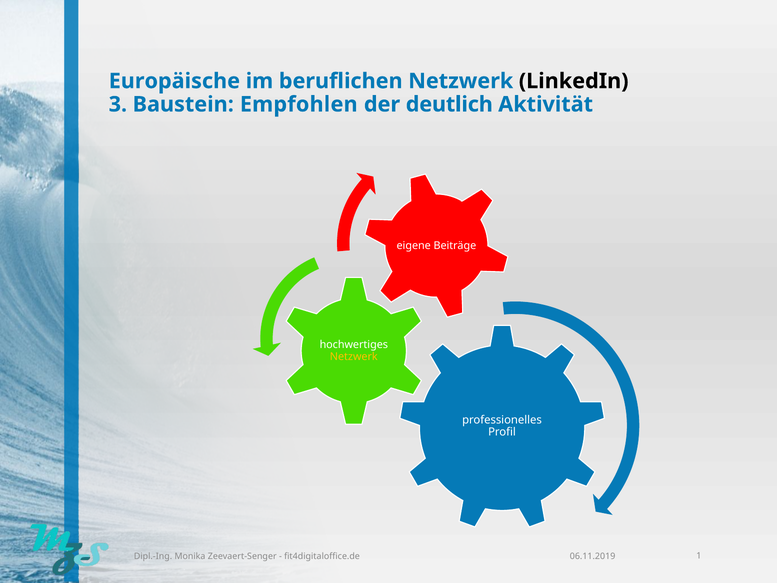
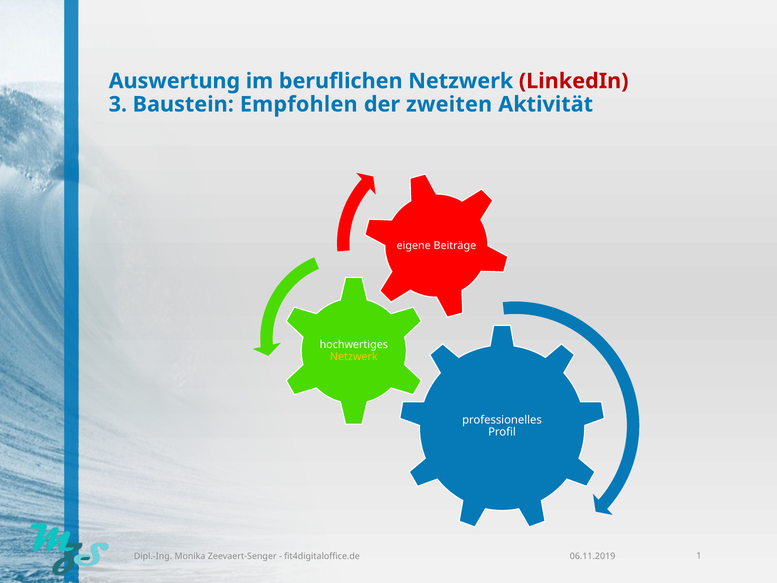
Europäische: Europäische -> Auswertung (174, 81)
LinkedIn colour: black -> red (574, 81)
deutlich: deutlich -> zweiten (449, 104)
